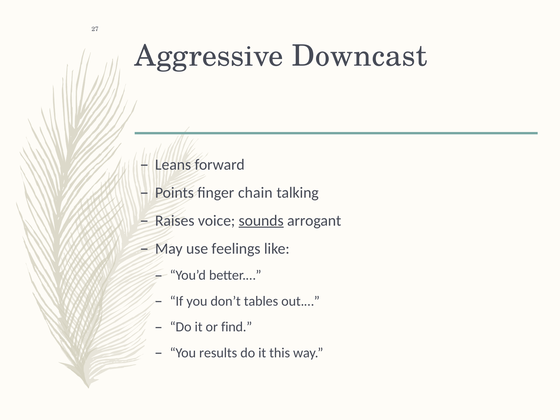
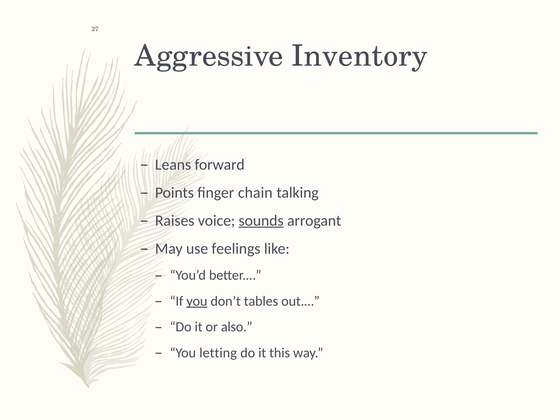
Downcast: Downcast -> Inventory (360, 56)
you underline: none -> present (197, 301)
find: find -> also (237, 327)
results: results -> letting (218, 353)
